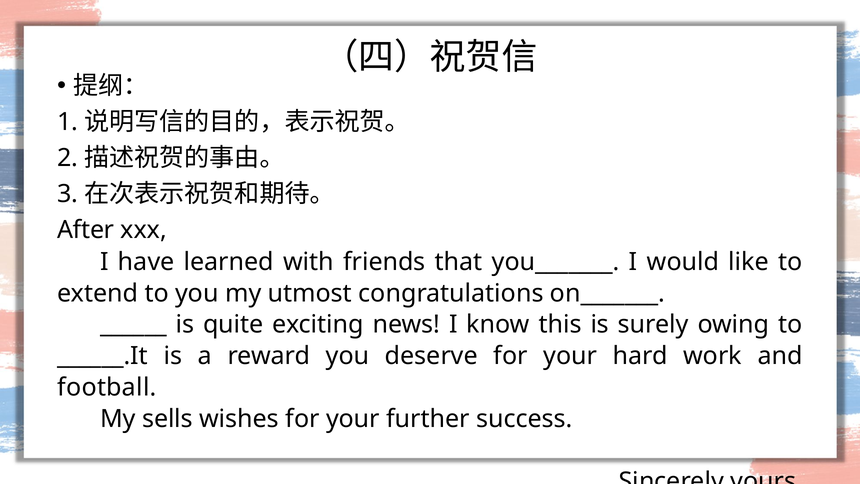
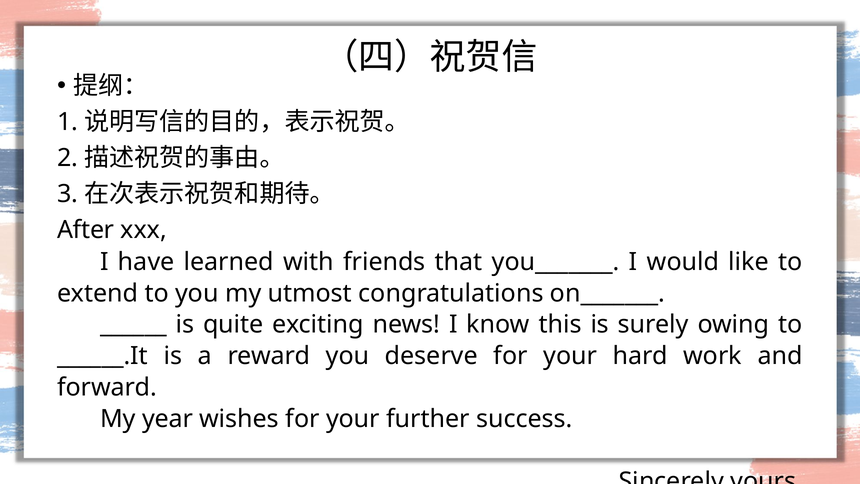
football: football -> forward (107, 387)
sells: sells -> year (168, 419)
